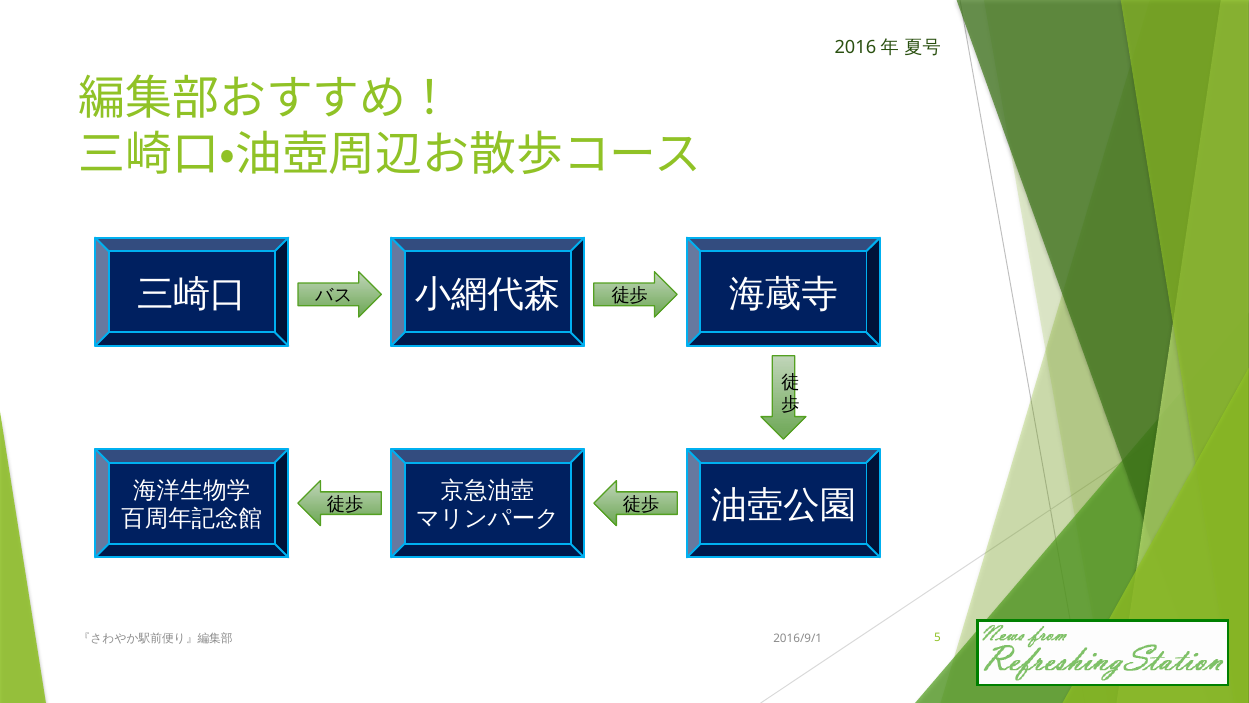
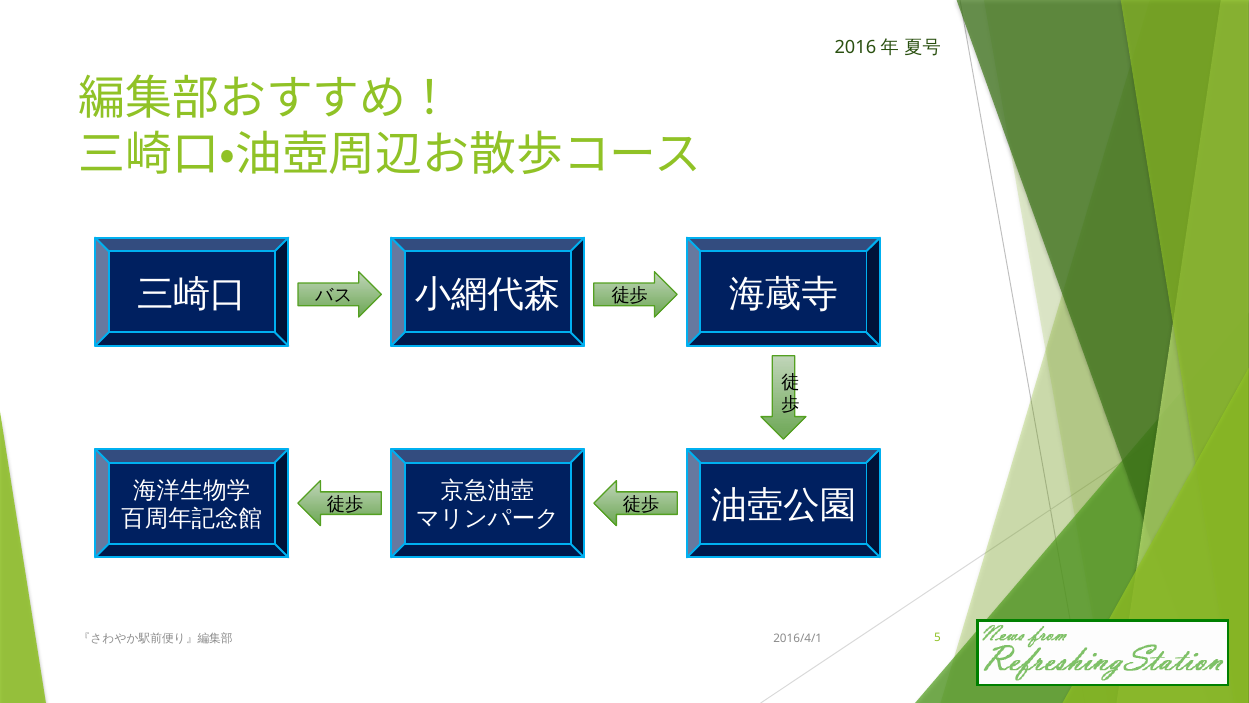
2016/9/1: 2016/9/1 -> 2016/4/1 (798, 638)
